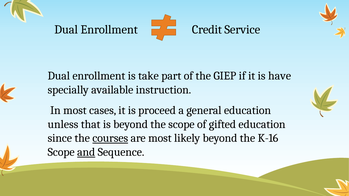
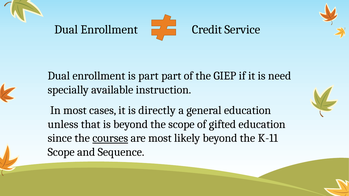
is take: take -> part (148, 76)
have: have -> need (280, 76)
proceed: proceed -> directly (157, 110)
K-16: K-16 -> K-11 (268, 138)
and underline: present -> none (86, 152)
